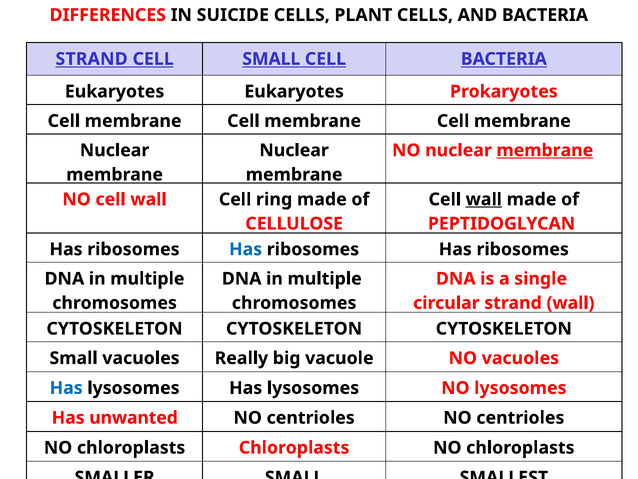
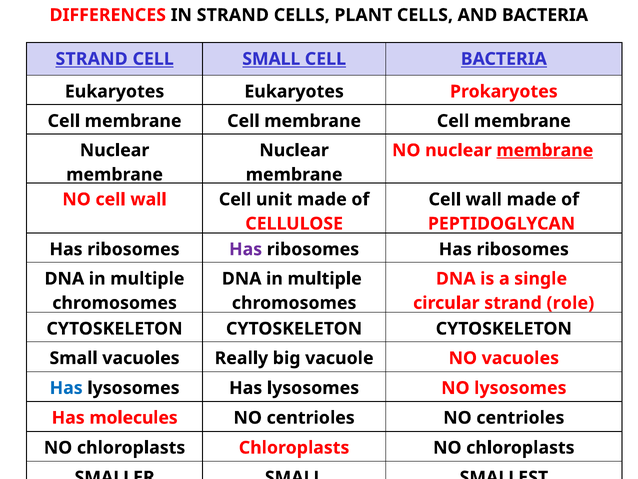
IN SUICIDE: SUICIDE -> STRAND (233, 15)
ring: ring -> unit (274, 199)
wall underline: present -> none (484, 199)
Has colour: blue -> purple (246, 249)
strand wall: wall -> role (570, 303)
unwanted: unwanted -> molecules (134, 417)
